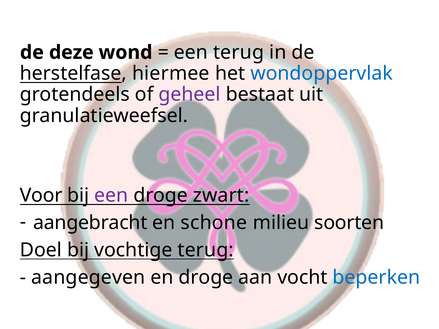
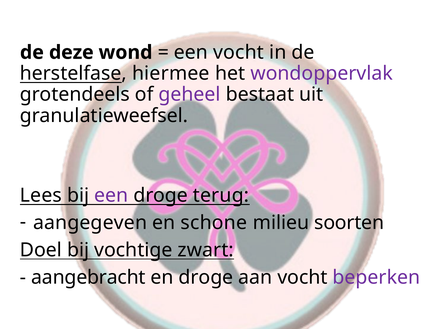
een terug: terug -> vocht (239, 52)
wondoppervlak colour: blue -> purple (322, 74)
Voor: Voor -> Lees (41, 196)
zwart: zwart -> terug (221, 196)
aangebracht: aangebracht -> aangegeven (90, 223)
vochtige terug: terug -> zwart (206, 250)
aangegeven: aangegeven -> aangebracht (88, 278)
beperken colour: blue -> purple (376, 278)
